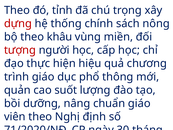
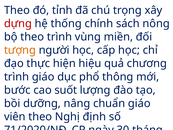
theo khâu: khâu -> trình (59, 37)
tượng colour: red -> orange (20, 50)
quản: quản -> bước (17, 90)
